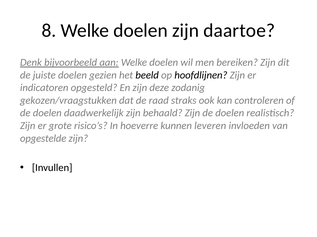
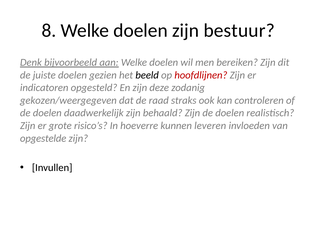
daartoe: daartoe -> bestuur (239, 31)
hoofdlijnen colour: black -> red (201, 75)
gekozen/vraagstukken: gekozen/vraagstukken -> gekozen/weergegeven (68, 101)
